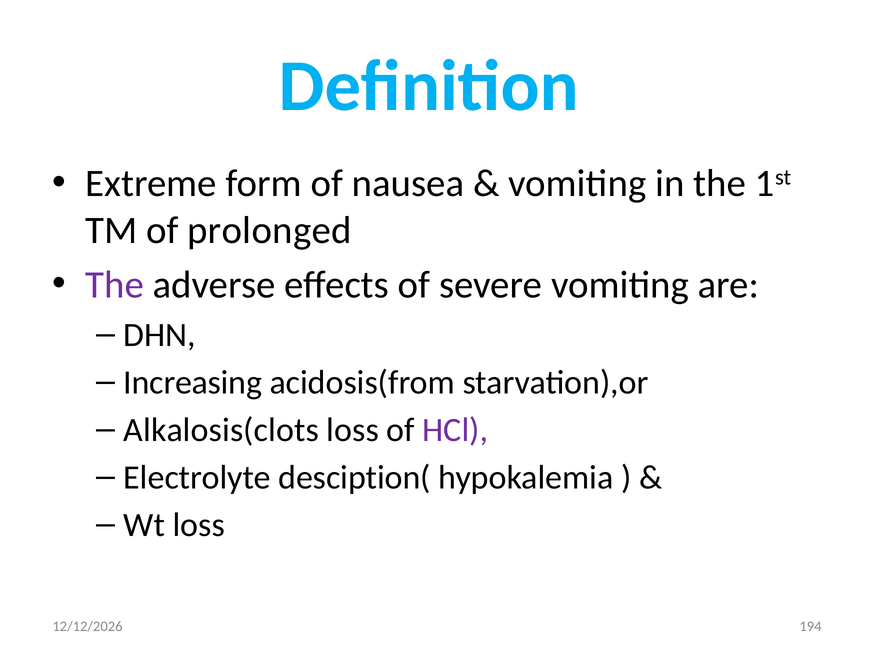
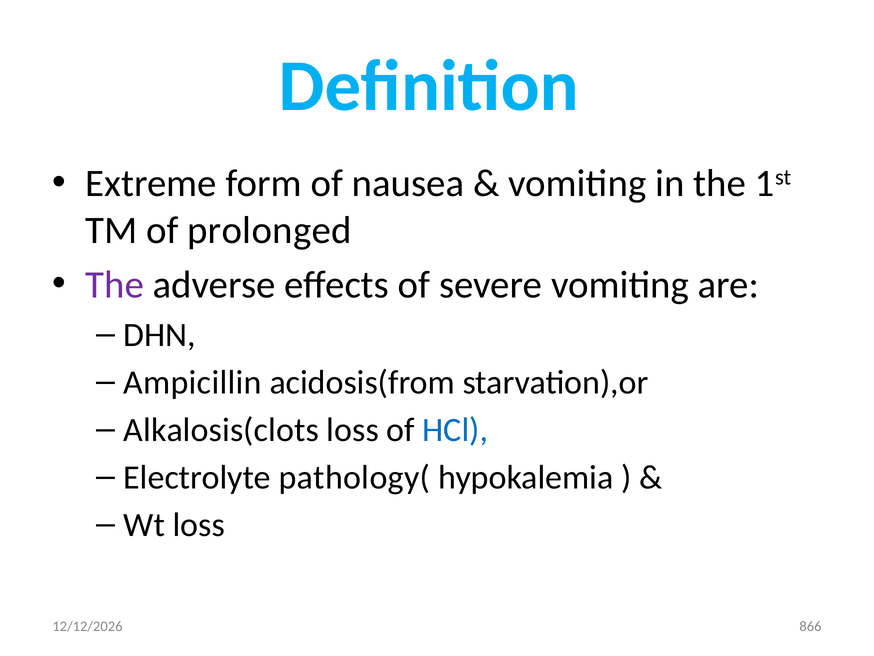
Increasing: Increasing -> Ampicillin (193, 382)
HCl colour: purple -> blue (455, 430)
desciption(: desciption( -> pathology( (354, 477)
194: 194 -> 866 (810, 626)
